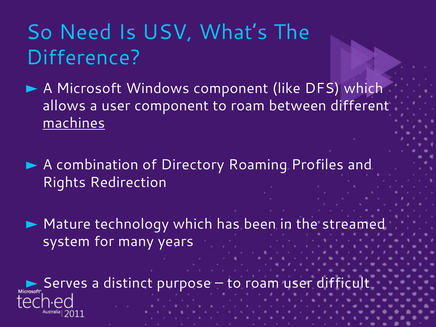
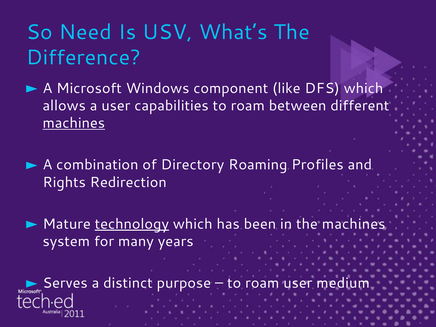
user component: component -> capabilities (172, 106)
technology underline: none -> present (132, 224)
the streamed: streamed -> machines (354, 224)
difficult: difficult -> medium (343, 283)
